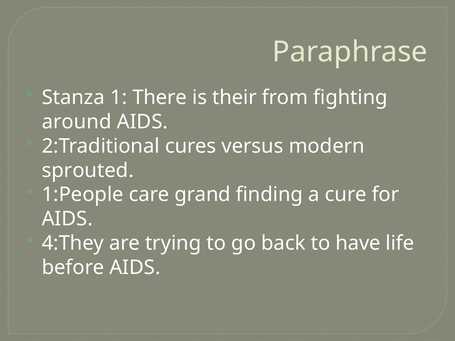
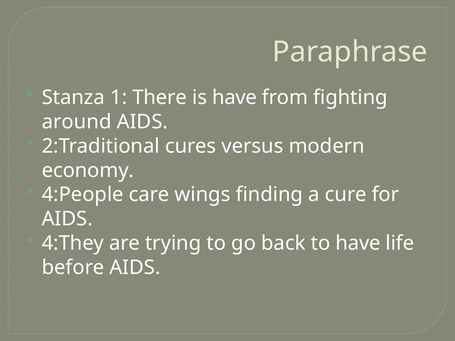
is their: their -> have (235, 98)
sprouted: sprouted -> economy (88, 171)
1:People: 1:People -> 4:People (83, 195)
grand: grand -> wings (202, 195)
